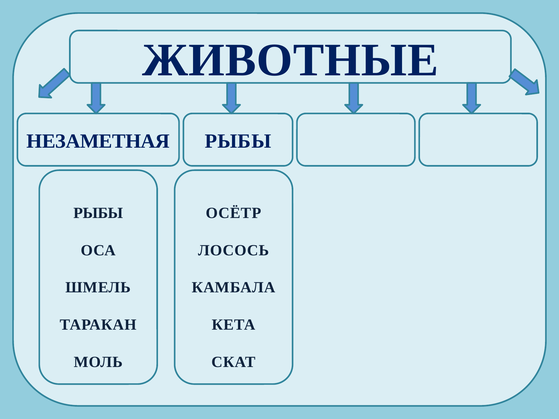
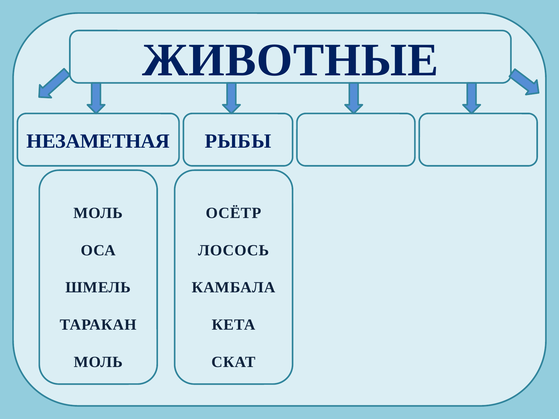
РЫБЫ: РЫБЫ -> МОЛЬ (98, 213)
